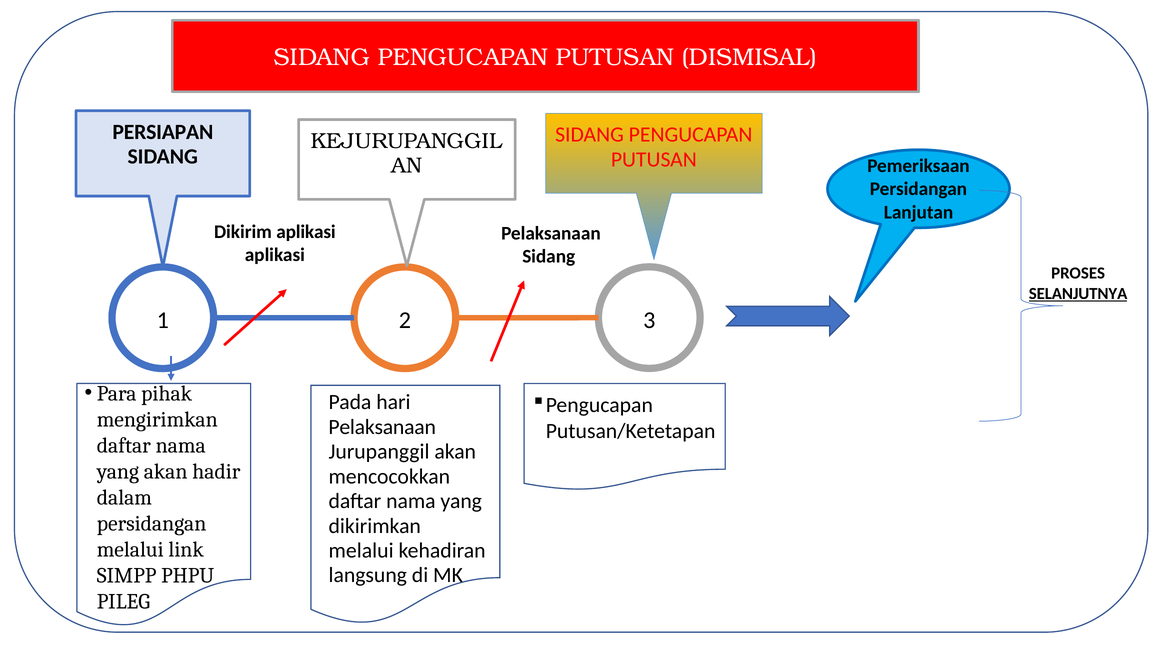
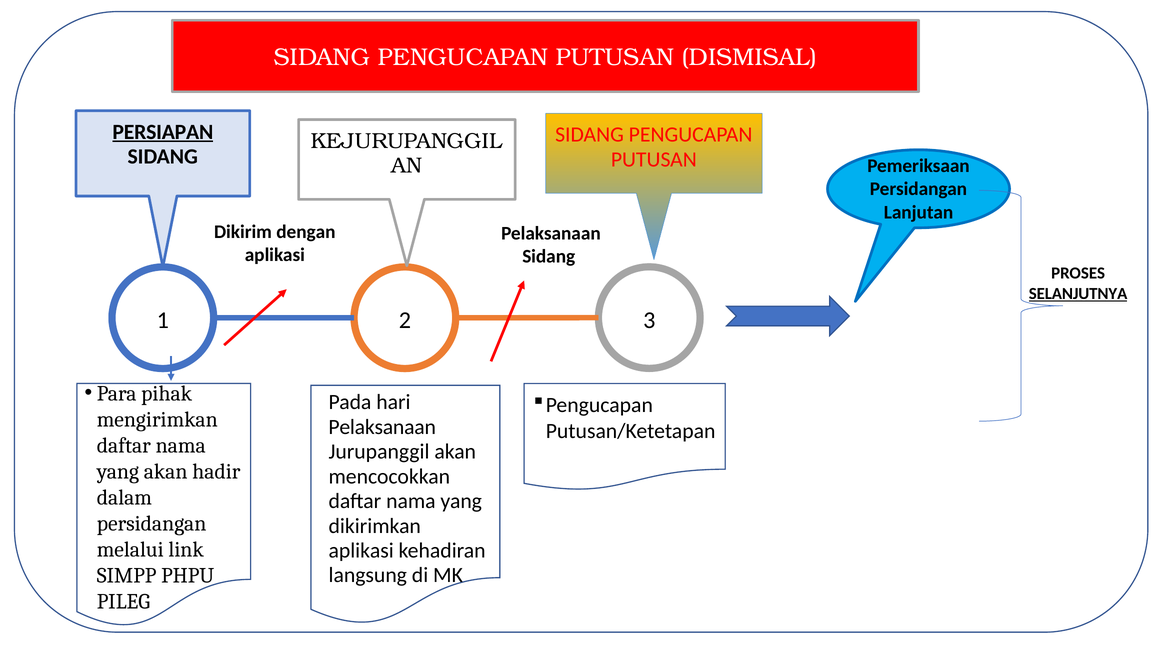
PERSIAPAN underline: none -> present (163, 132)
Dikirim aplikasi: aplikasi -> dengan (306, 232)
melalui: melalui -> aplikasi (361, 551)
